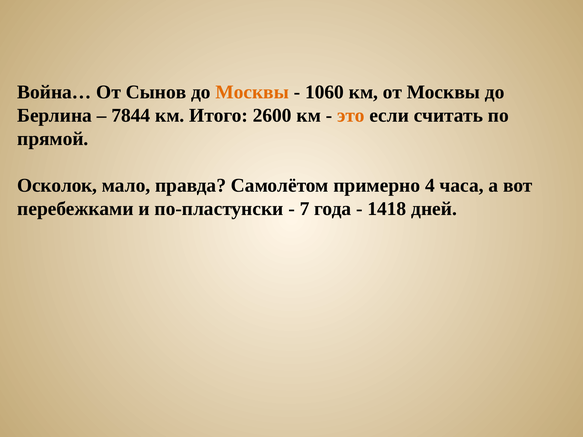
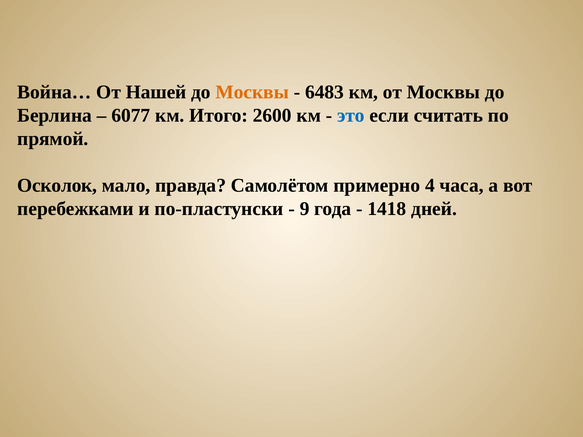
Сынов: Сынов -> Нашей (156, 92)
1060: 1060 -> 6483 (324, 92)
7844: 7844 -> 6077 (131, 115)
это colour: orange -> blue (351, 115)
7: 7 -> 9 (305, 209)
